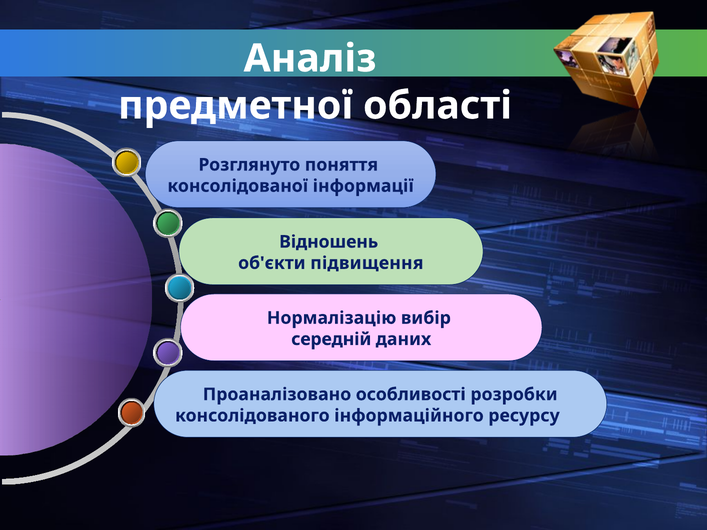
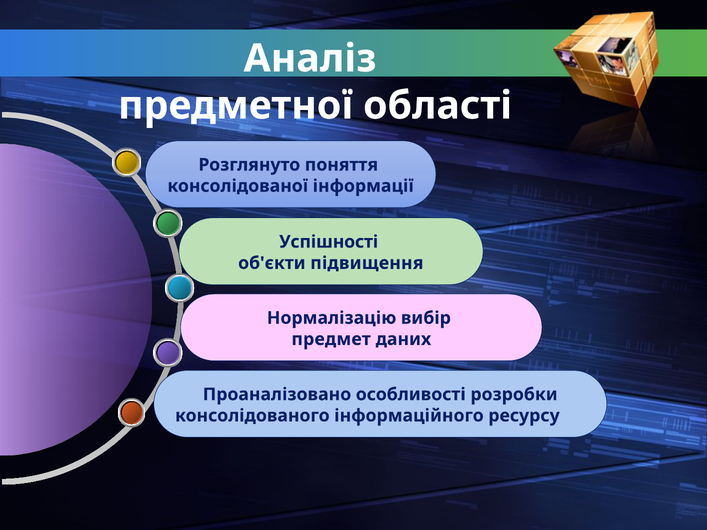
Відношень: Відношень -> Успішності (329, 242)
середній: середній -> предмет (331, 339)
